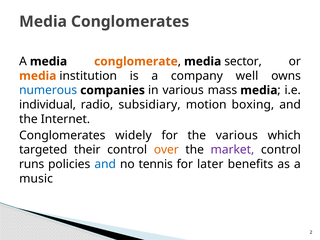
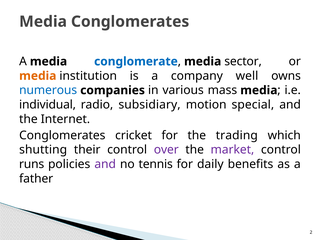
conglomerate colour: orange -> blue (136, 61)
boxing: boxing -> special (253, 105)
widely: widely -> cricket (134, 135)
the various: various -> trading (237, 135)
targeted: targeted -> shutting (43, 150)
over colour: orange -> purple (166, 150)
and colour: blue -> purple (105, 164)
later: later -> daily (210, 164)
music: music -> father (36, 179)
